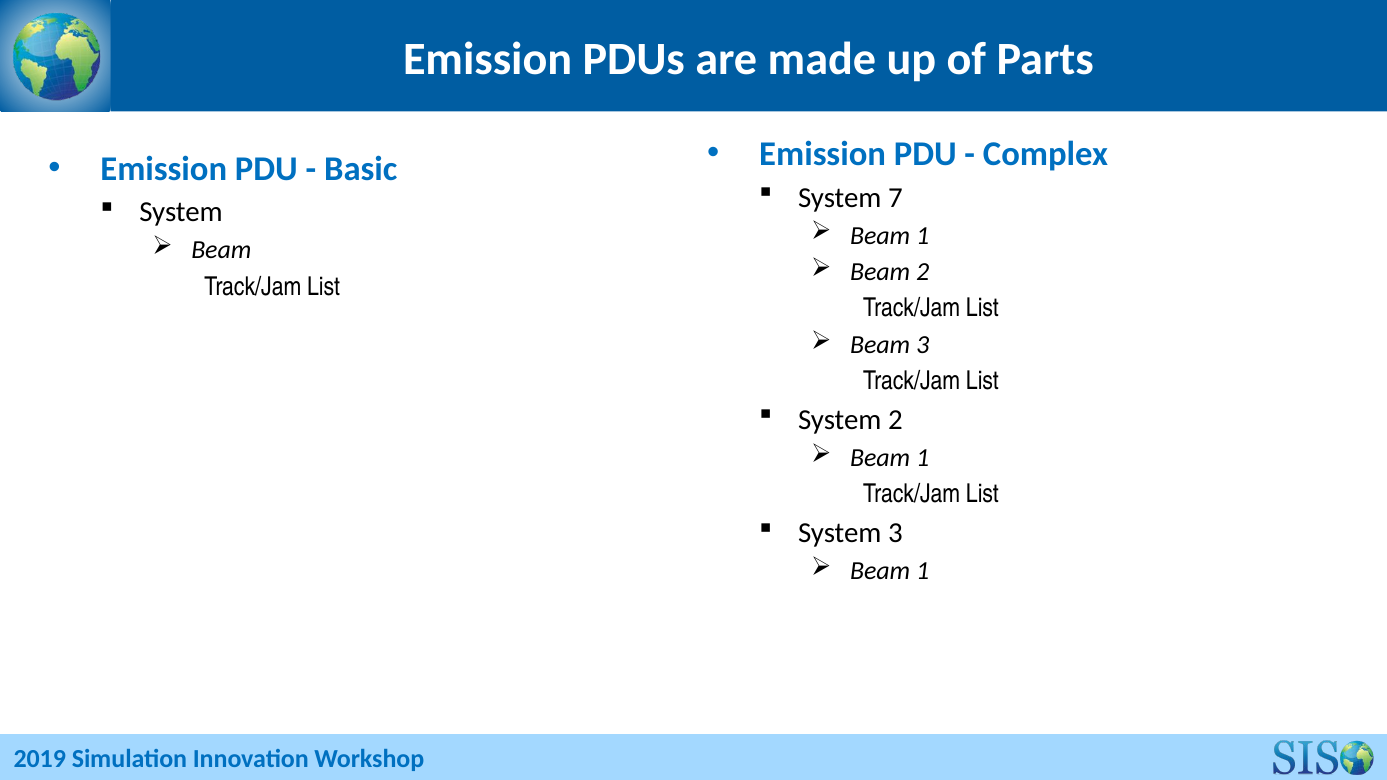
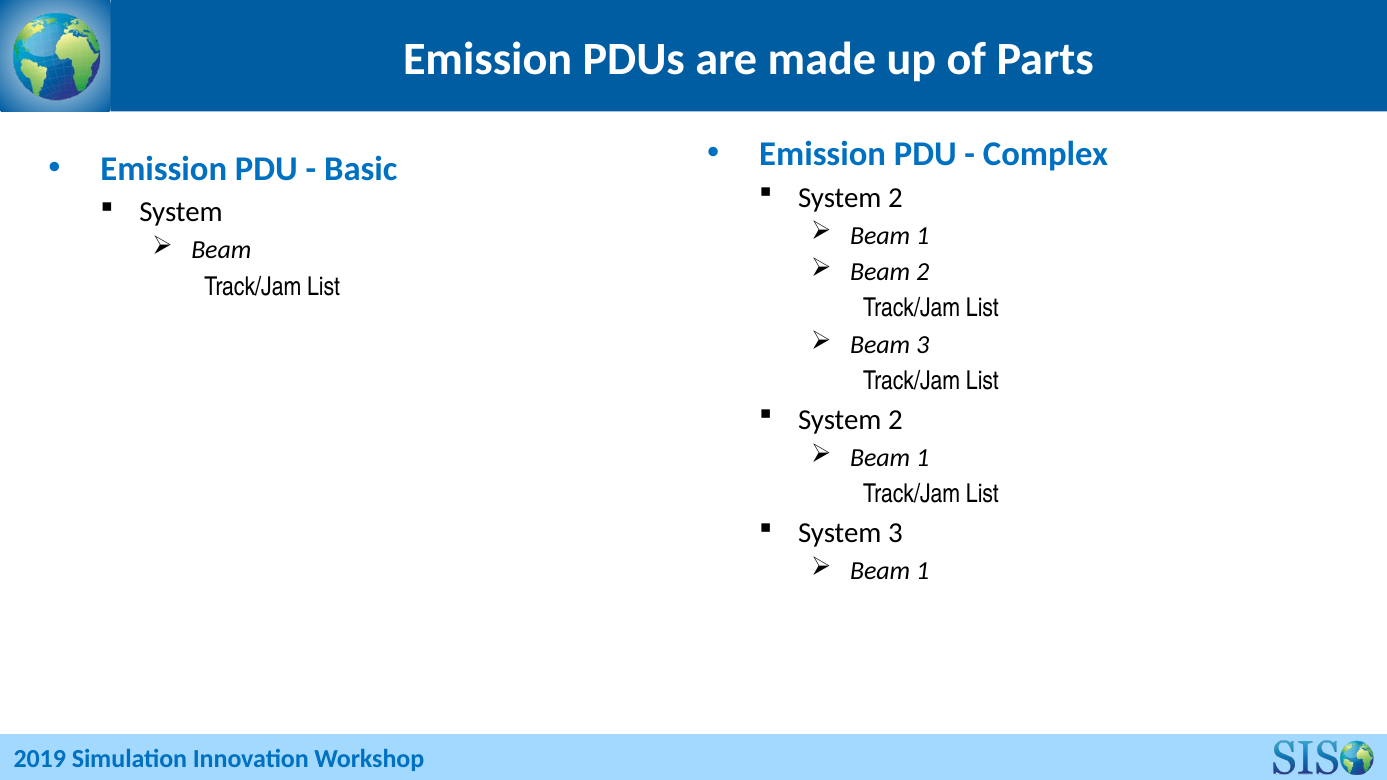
7: 7 -> 2 (895, 198)
